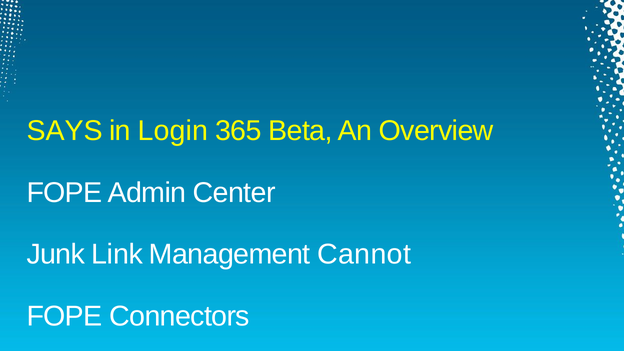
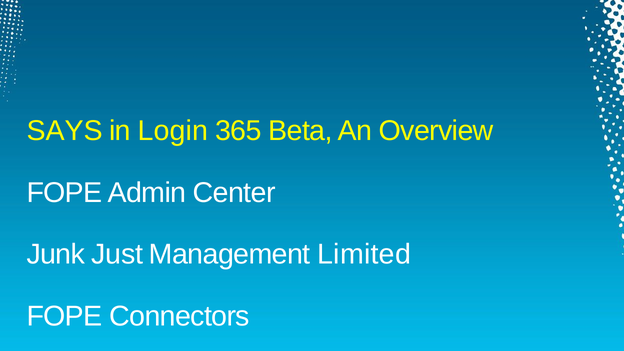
Link: Link -> Just (117, 254)
Cannot: Cannot -> Limited (364, 254)
